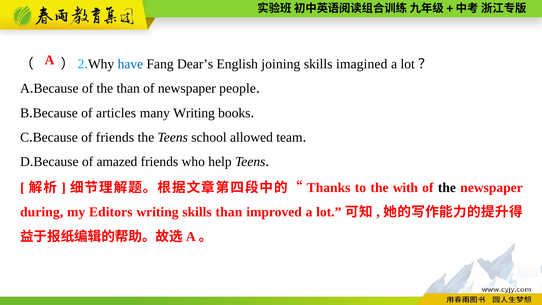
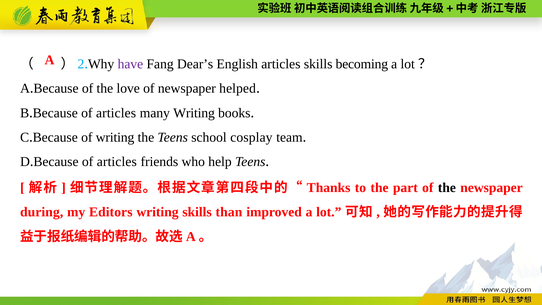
have colour: blue -> purple (130, 64)
English joining: joining -> articles (281, 64)
imagined: imagined -> becoming (362, 64)
the than: than -> love (128, 88)
people: people -> helped (238, 88)
of friends: friends -> writing (115, 137)
allowed: allowed -> cosplay (251, 137)
amazed: amazed -> articles (117, 162)
with: with -> part (405, 188)
